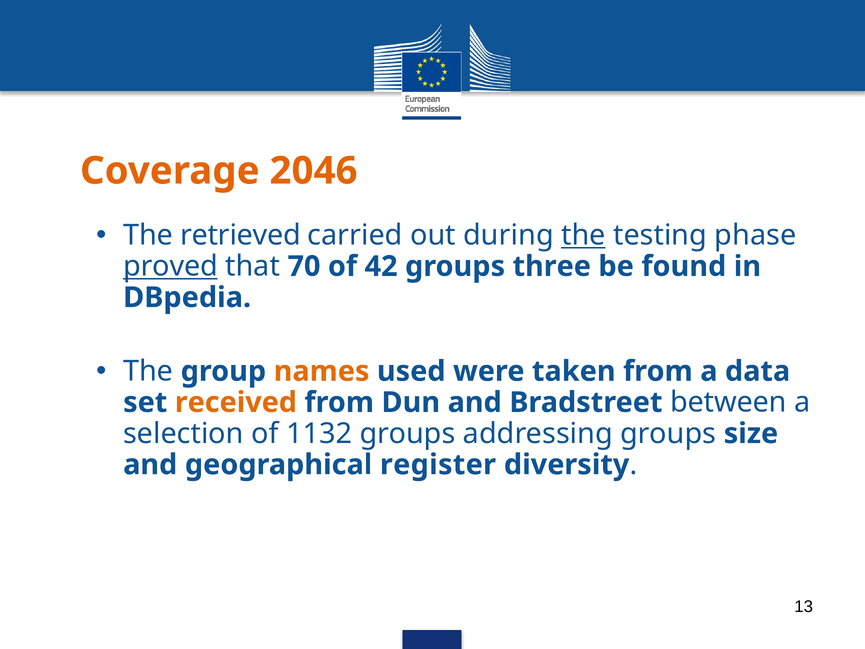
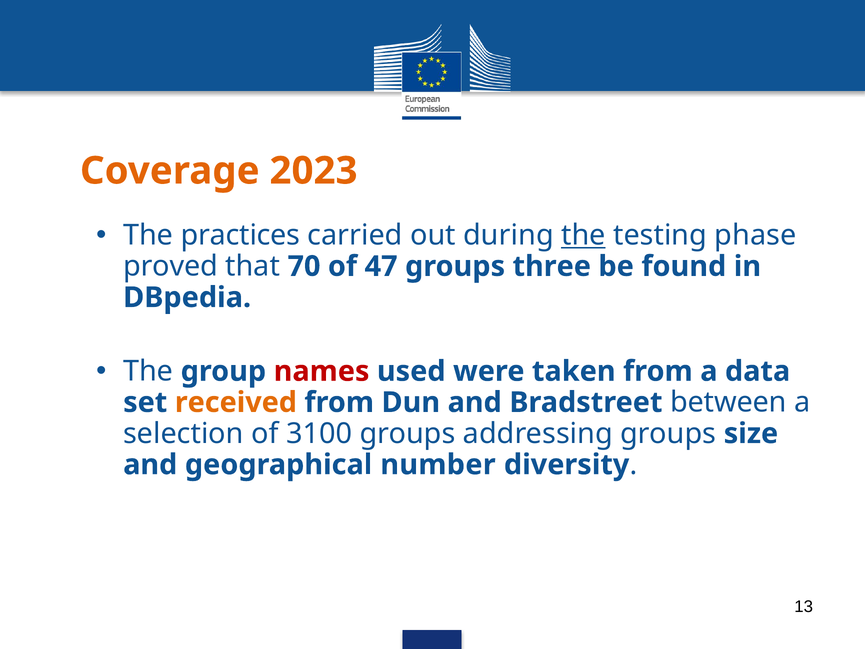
2046: 2046 -> 2023 (314, 171)
retrieved: retrieved -> practices (240, 235)
proved underline: present -> none (171, 266)
42: 42 -> 47 (381, 266)
names colour: orange -> red (322, 371)
1132: 1132 -> 3100 (319, 433)
register: register -> number (438, 465)
